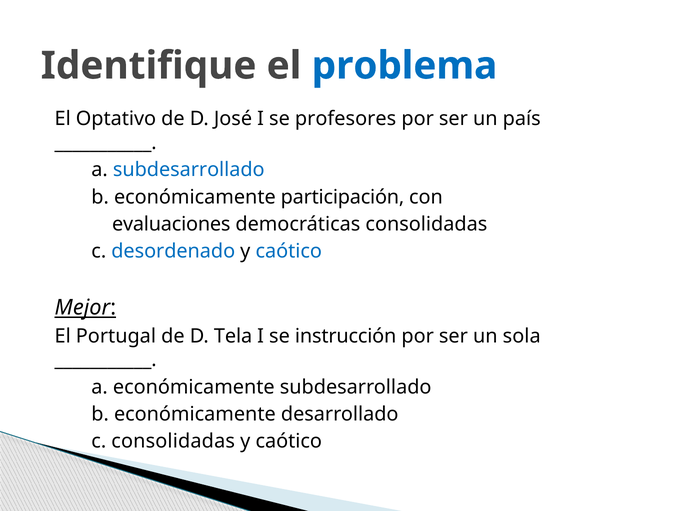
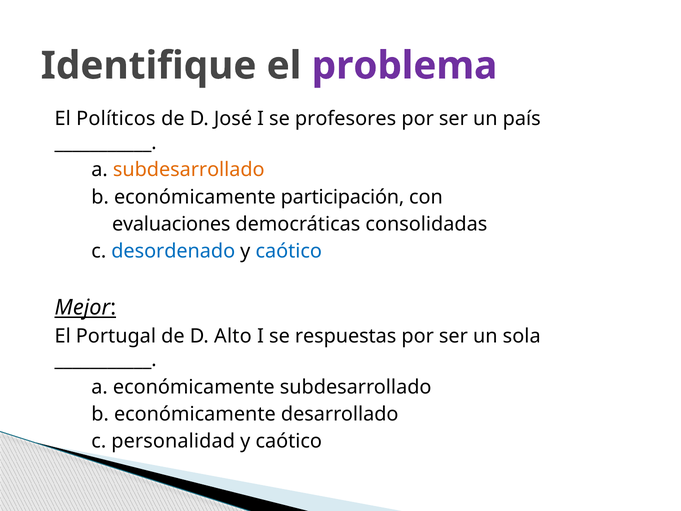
problema colour: blue -> purple (404, 66)
Optativo: Optativo -> Políticos (116, 119)
subdesarrollado colour: blue -> orange (189, 170)
Tela: Tela -> Alto (233, 336)
instrucción: instrucción -> respuestas (346, 336)
c consolidadas: consolidadas -> personalidad (173, 441)
